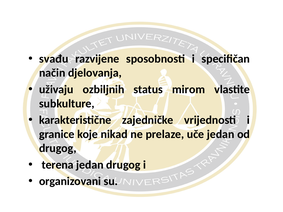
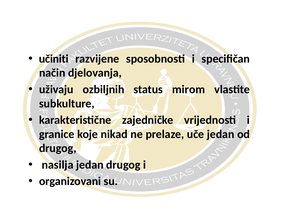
svađu: svađu -> učiniti (54, 59)
terena: terena -> nasilja (58, 165)
